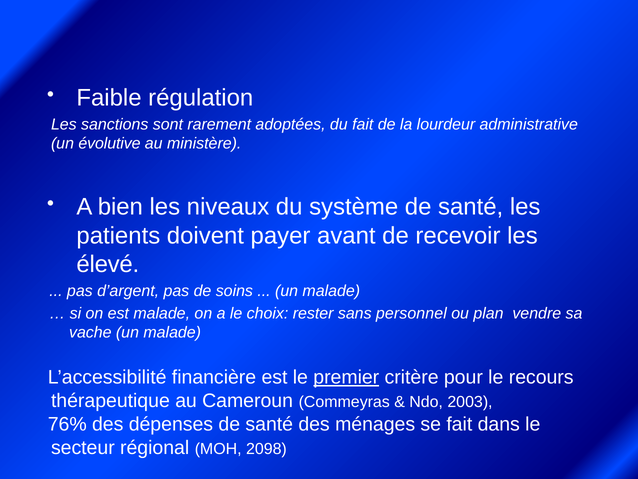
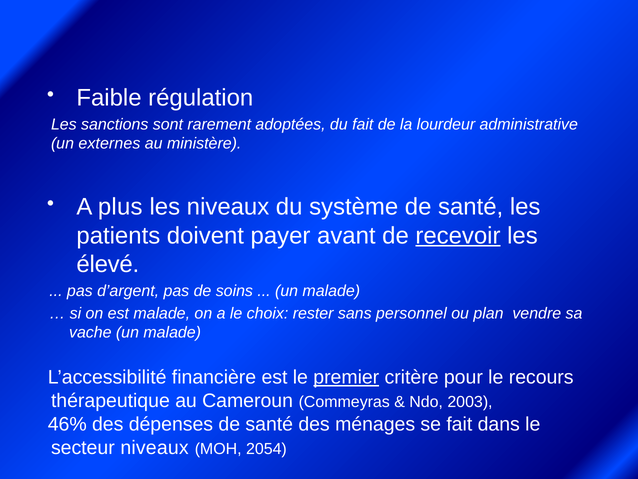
évolutive: évolutive -> externes (109, 143)
bien: bien -> plus (120, 207)
recevoir underline: none -> present (458, 235)
76%: 76% -> 46% (67, 424)
secteur régional: régional -> niveaux (155, 447)
2098: 2098 -> 2054 (266, 448)
